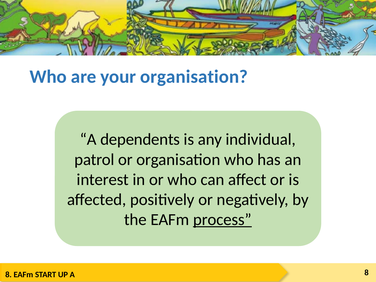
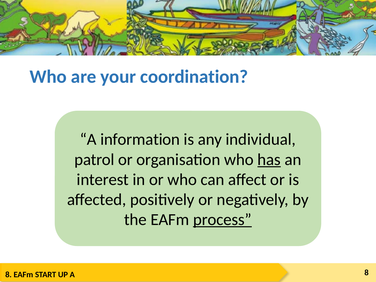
your organisation: organisation -> coordination (194, 77)
dependents: dependents -> information (140, 139)
has underline: none -> present (269, 160)
